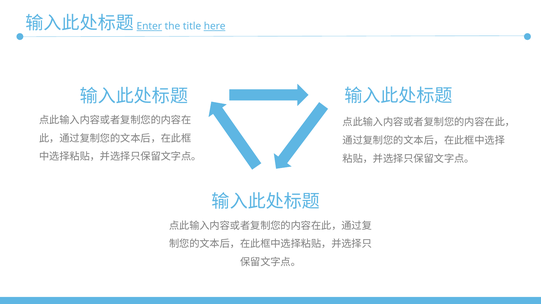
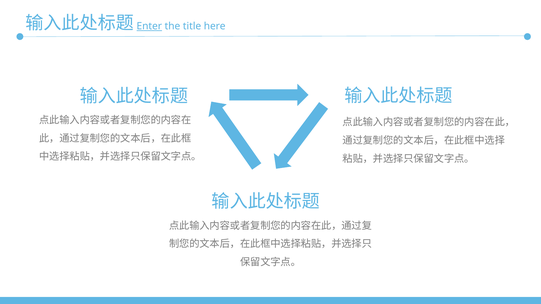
here underline: present -> none (215, 26)
